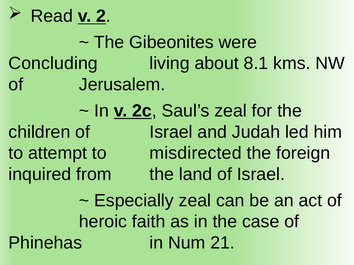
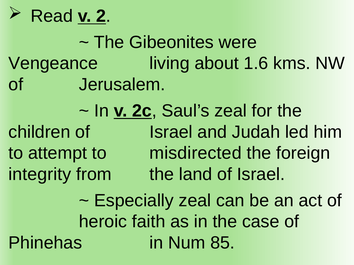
Concluding: Concluding -> Vengeance (53, 64)
8.1: 8.1 -> 1.6 (256, 64)
inquired: inquired -> integrity (40, 175)
21: 21 -> 85 (223, 243)
